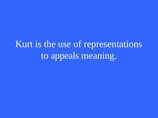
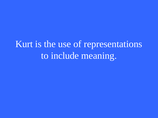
appeals: appeals -> include (65, 56)
